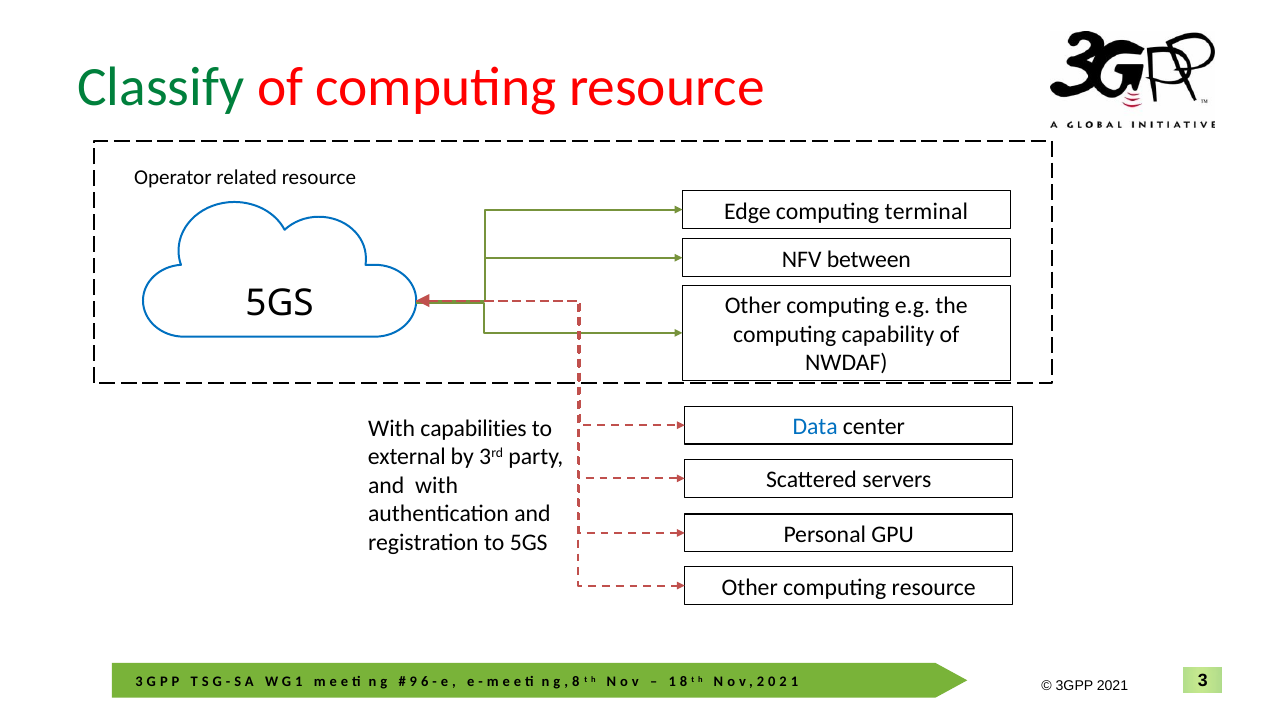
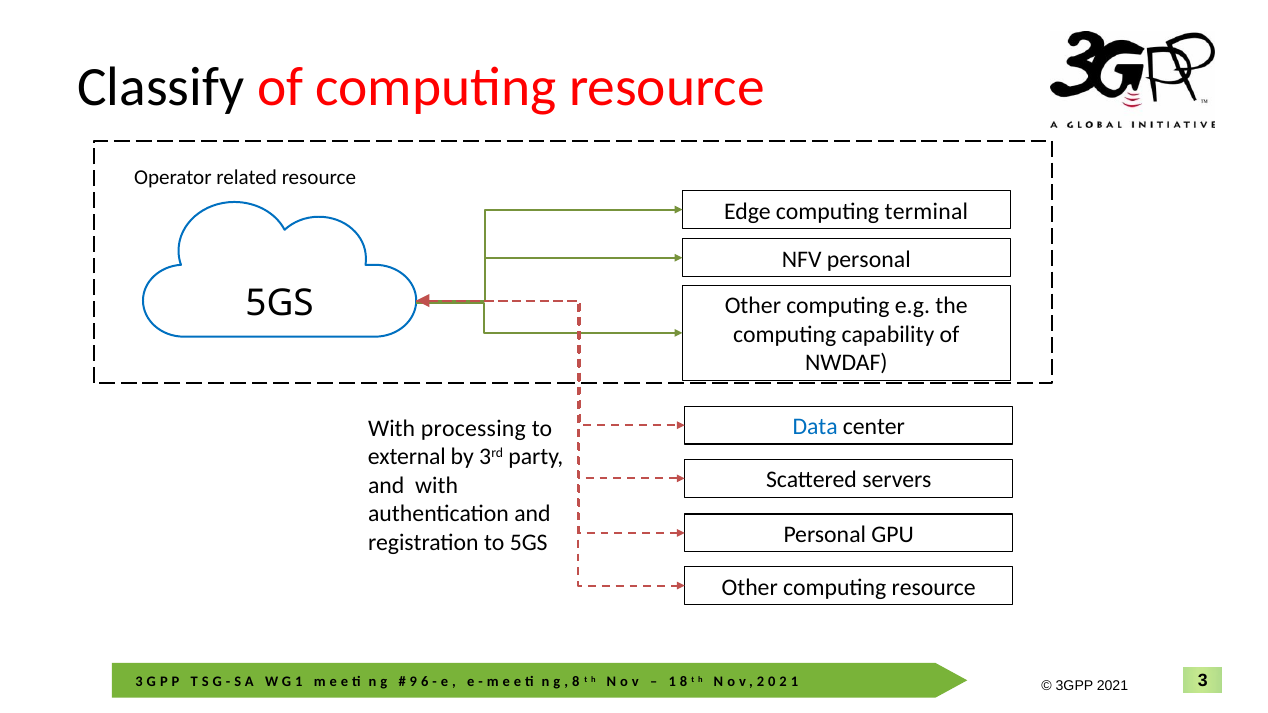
Classify colour: green -> black (161, 87)
NFV between: between -> personal (869, 259)
capabilities: capabilities -> processing (473, 429)
